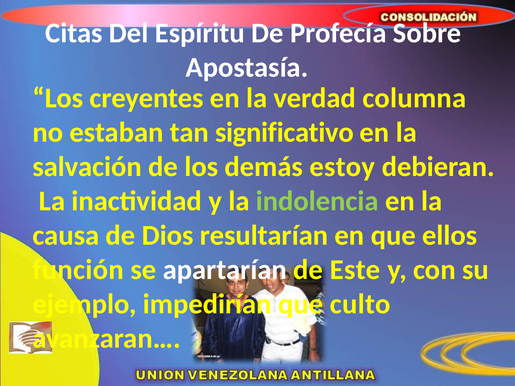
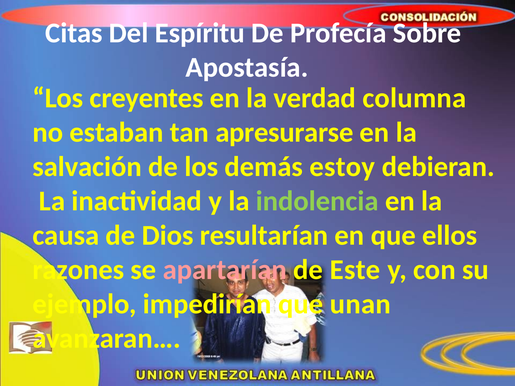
significativo: significativo -> apresurarse (284, 133)
función: función -> razones (78, 270)
apartarían colour: white -> pink (225, 270)
culto: culto -> unan (360, 304)
